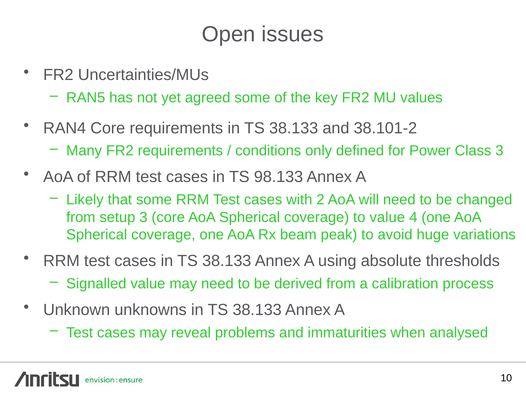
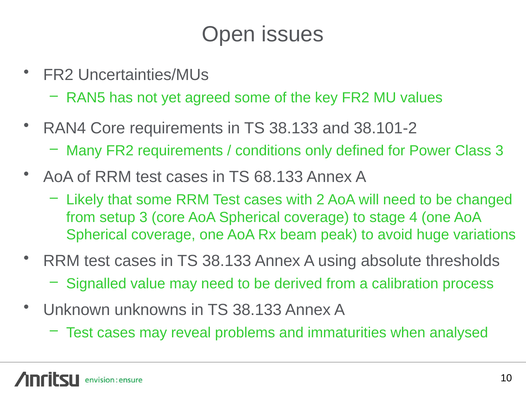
98.133: 98.133 -> 68.133 (279, 177)
to value: value -> stage (387, 217)
